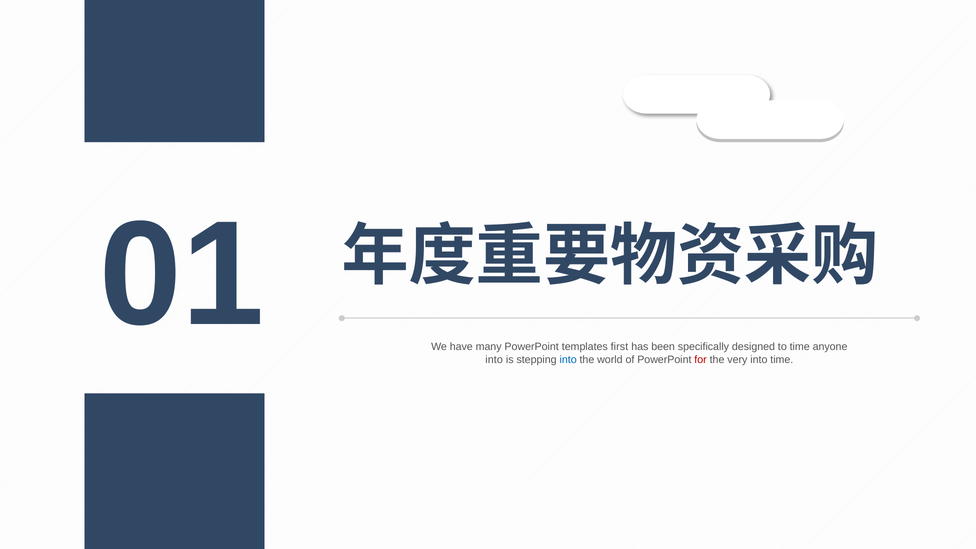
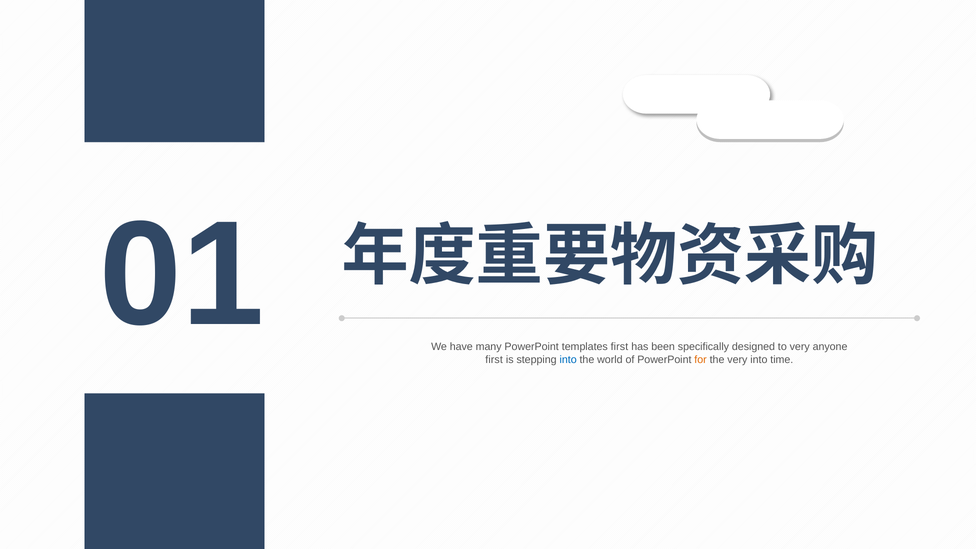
to time: time -> very (800, 347)
into: into -> first (494, 360)
for colour: red -> orange (701, 360)
